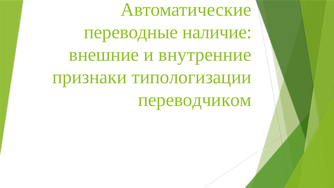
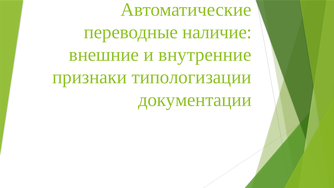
переводчиком: переводчиком -> документации (195, 100)
